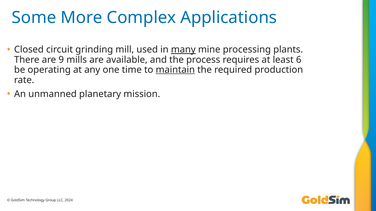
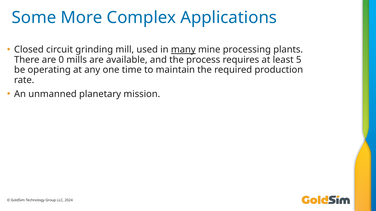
9: 9 -> 0 (61, 60)
6: 6 -> 5 (299, 60)
maintain underline: present -> none (175, 70)
